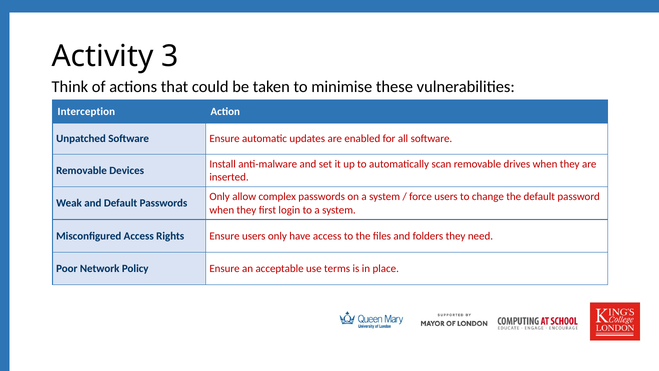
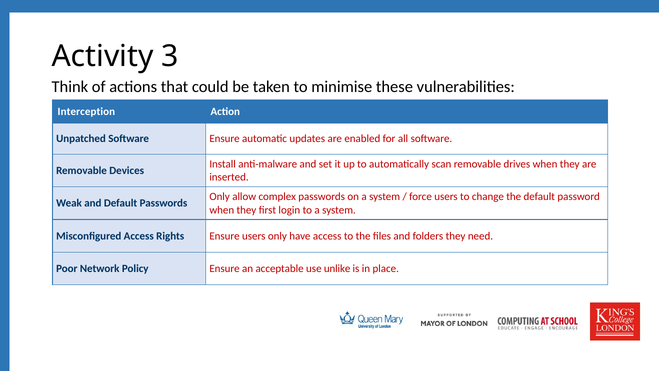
terms: terms -> unlike (337, 268)
